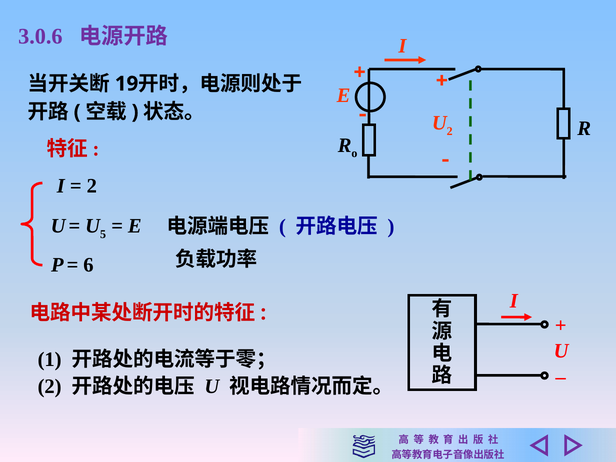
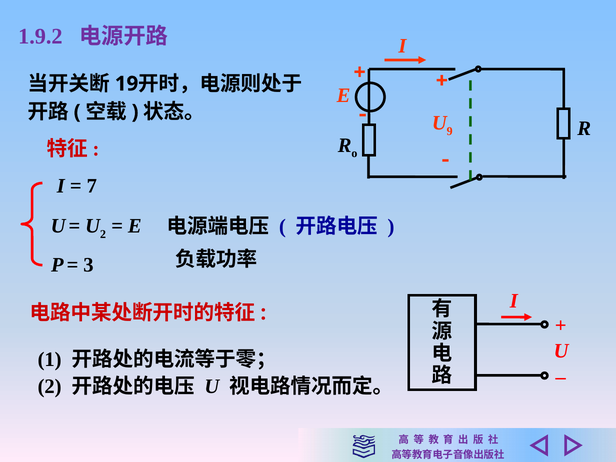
3.0.6: 3.0.6 -> 1.9.2 (40, 36)
U 2: 2 -> 9 (450, 131)
2: 2 -> 7 (92, 186)
U 5: 5 -> 2 (103, 234)
6: 6 -> 3 (88, 265)
